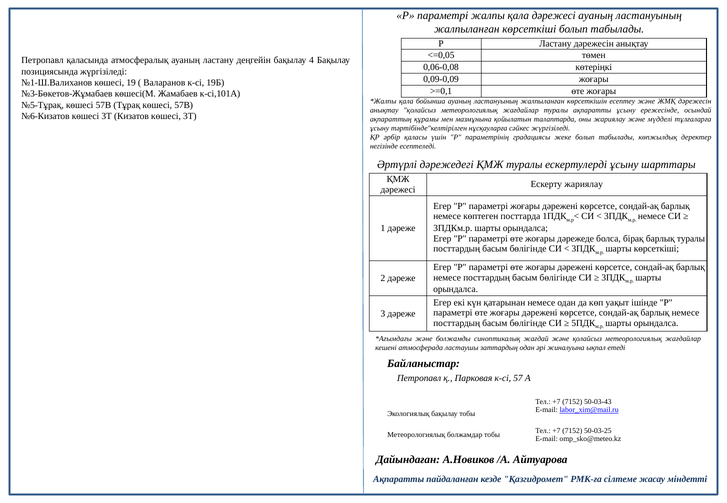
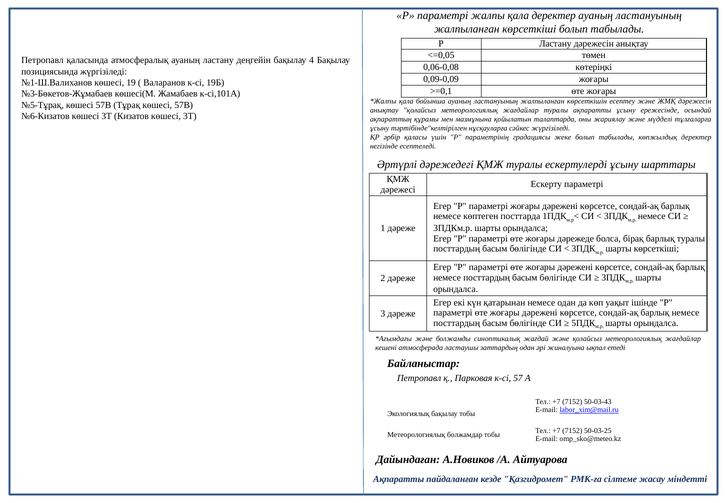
қала дәрежесі: дәрежесі -> деректер (554, 16)
Ескерту жариялау: жариялау -> параметрі (584, 185)
